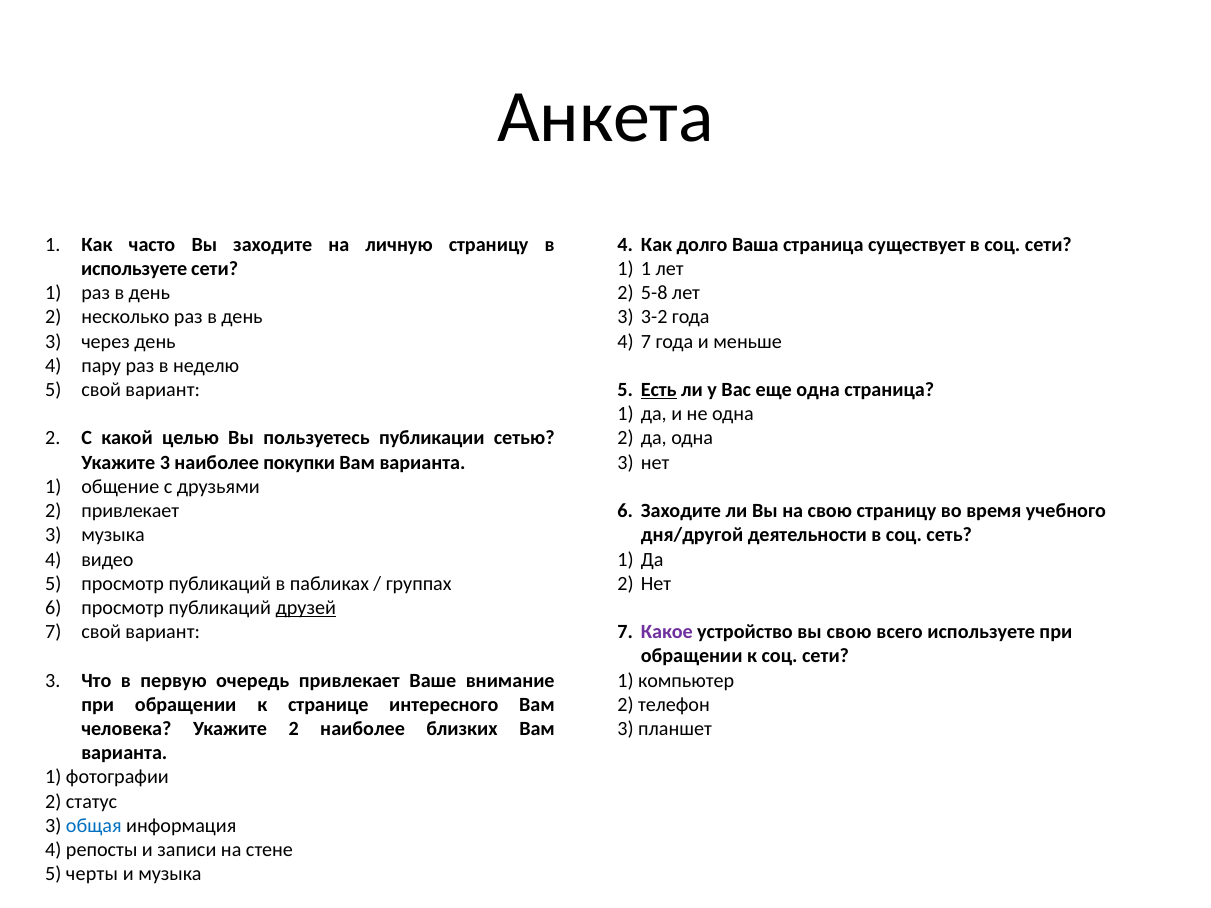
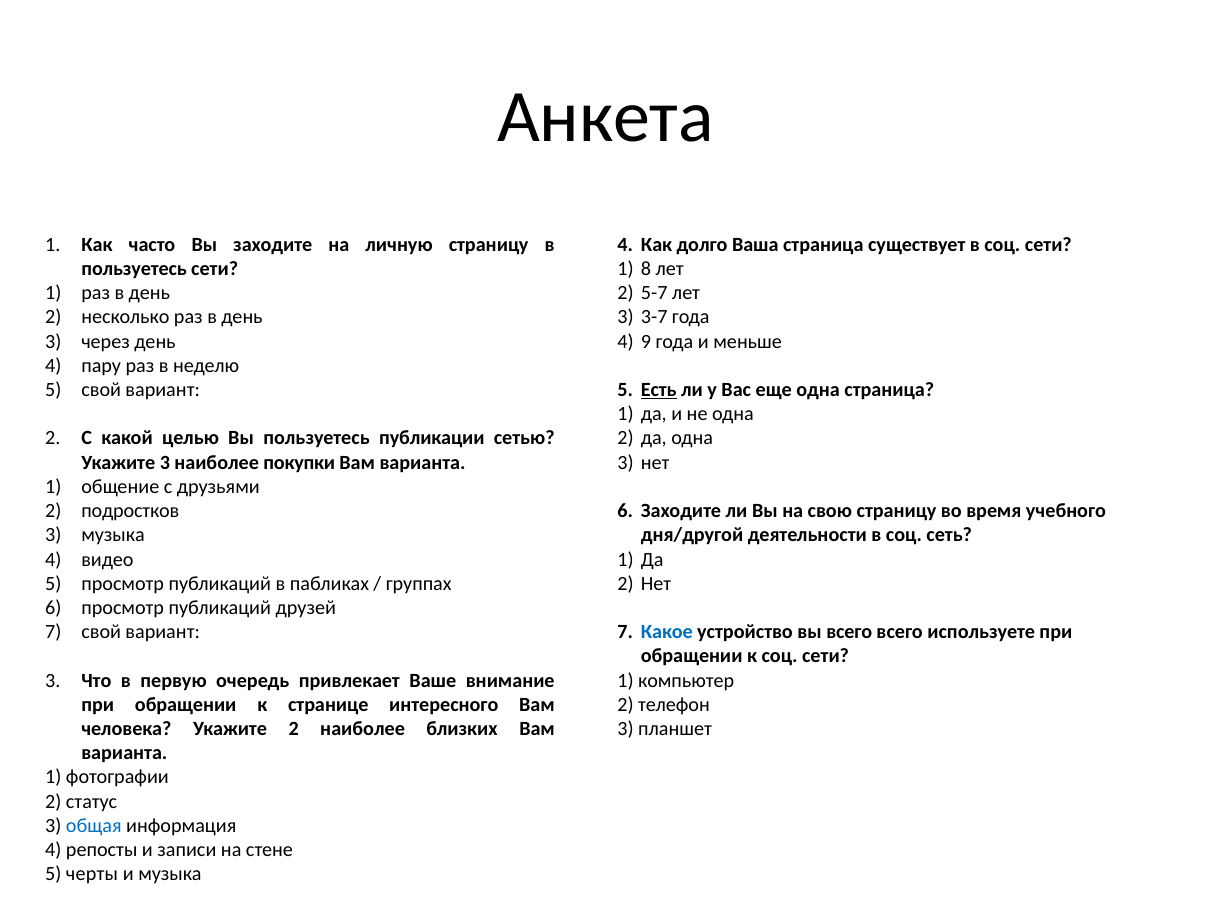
используете: используете -> пользуетесь (134, 269)
1 1: 1 -> 8 (646, 269)
5-8: 5-8 -> 5-7 (654, 293)
3-2: 3-2 -> 3-7 (654, 317)
4 7: 7 -> 9 (646, 342)
2 привлекает: привлекает -> подростков (130, 511)
друзей underline: present -> none (306, 608)
Какое colour: purple -> blue (667, 632)
вы свою: свою -> всего (849, 632)
